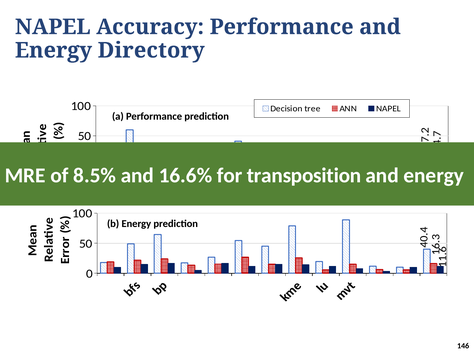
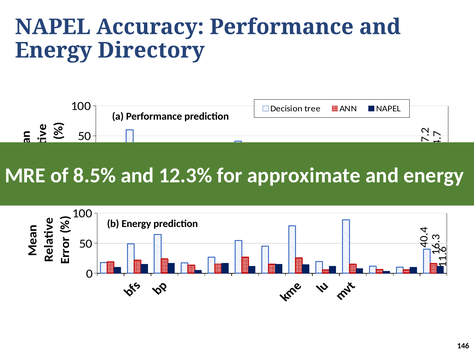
16.6%: 16.6% -> 12.3% (185, 176)
transposition: transposition -> approximate (304, 176)
